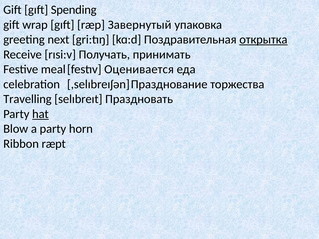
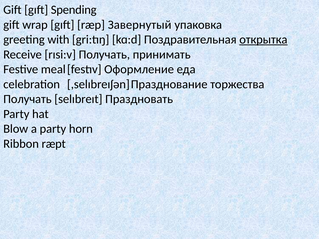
next: next -> with (58, 40)
Оценивается: Оценивается -> Оформление (139, 69)
Travelling: Travelling -> Получать (27, 99)
hat underline: present -> none (40, 114)
